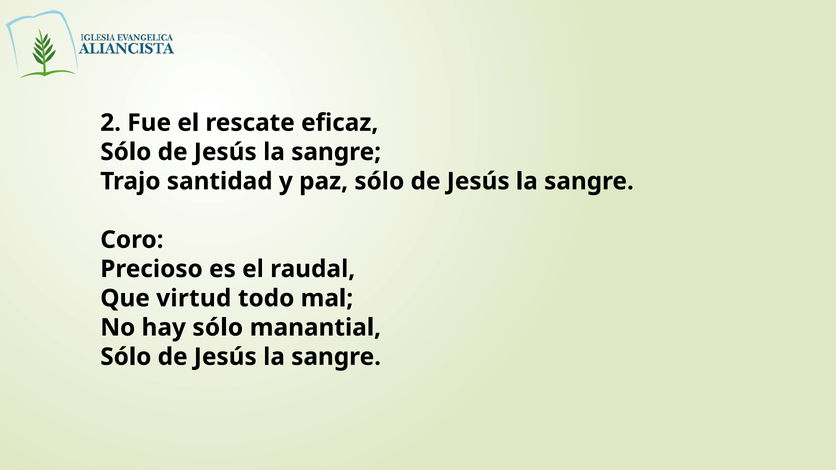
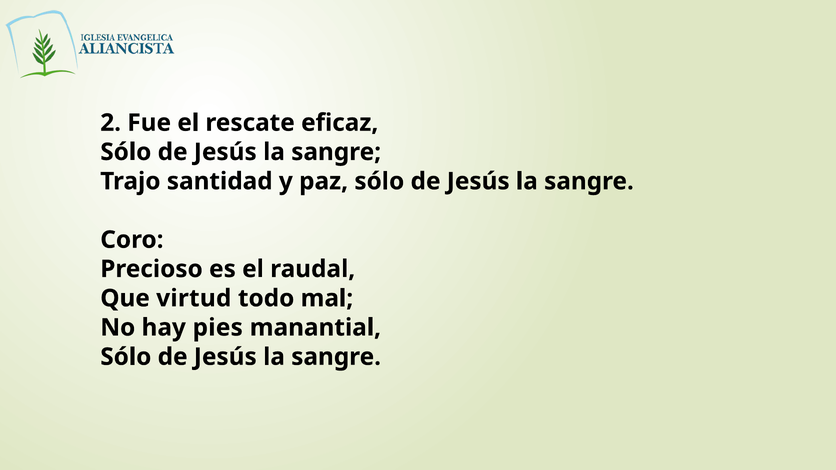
hay sólo: sólo -> pies (218, 328)
